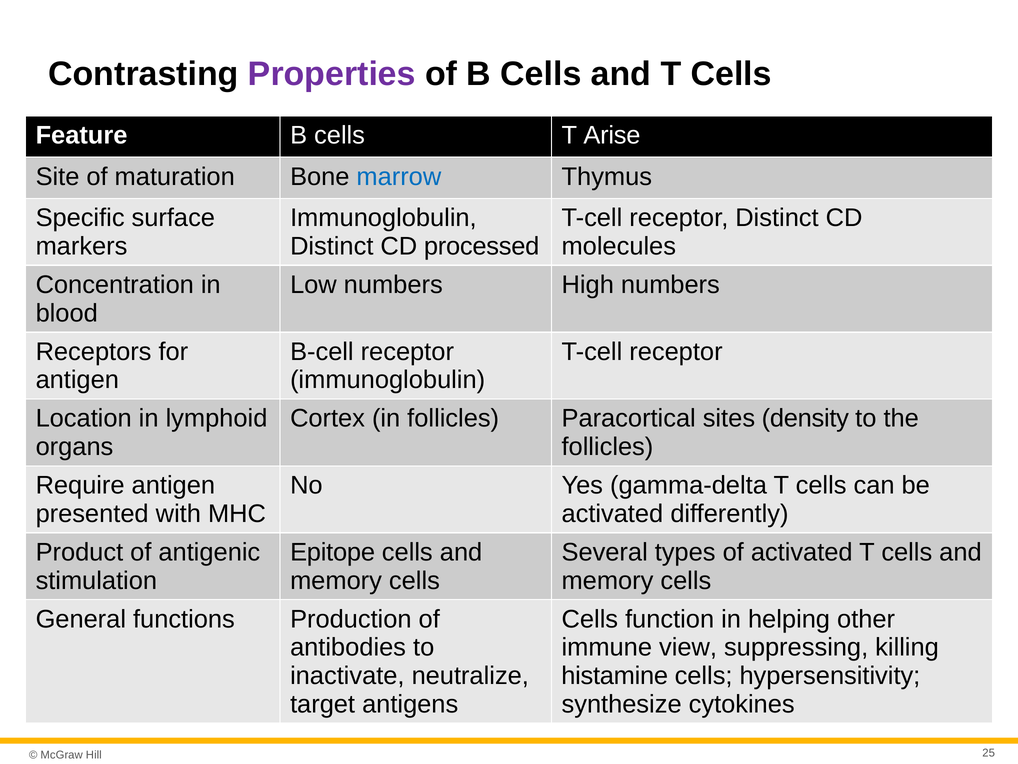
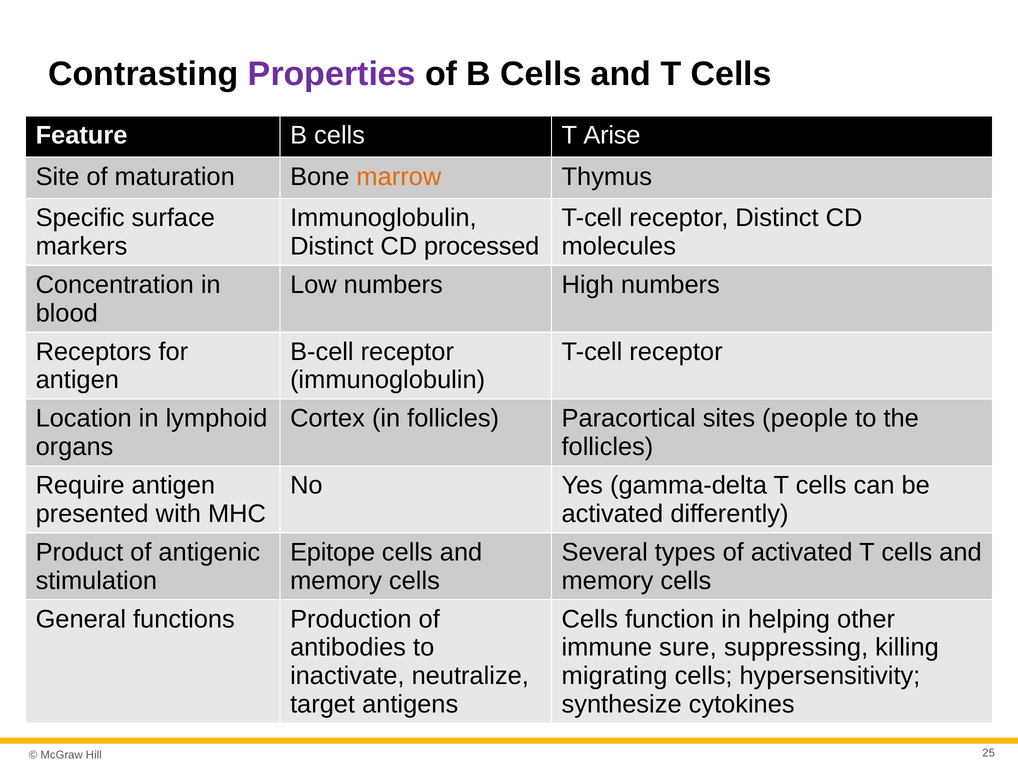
marrow colour: blue -> orange (399, 177)
density: density -> people (805, 418)
view: view -> sure (688, 647)
histamine: histamine -> migrating (615, 675)
